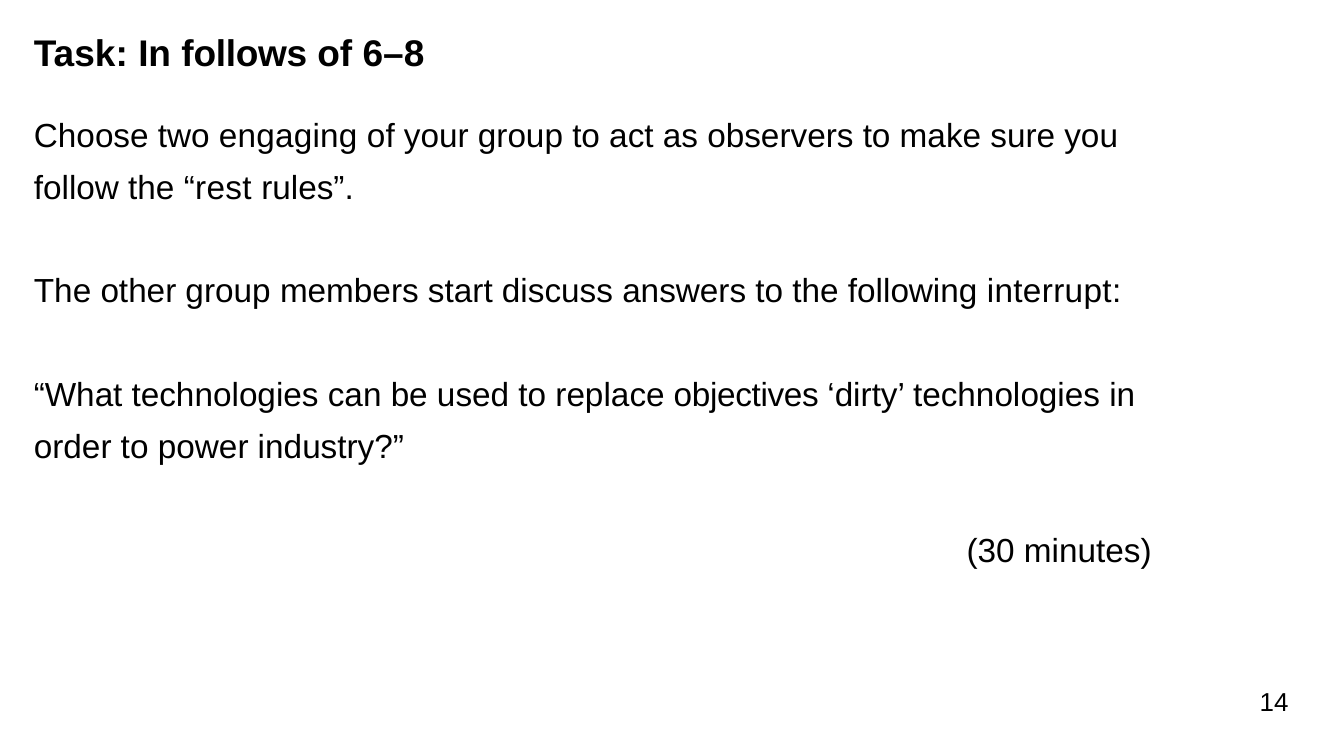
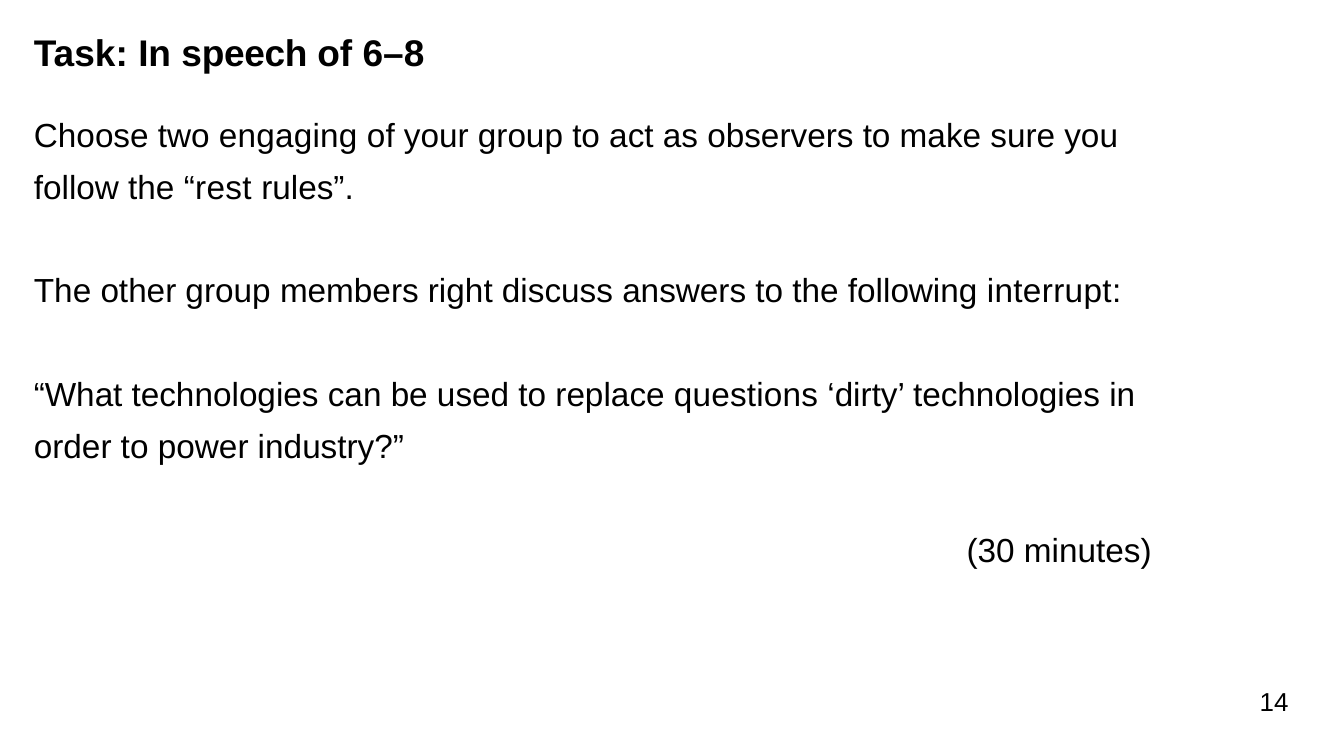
follows: follows -> speech (244, 54)
start: start -> right (460, 292)
objectives: objectives -> questions (746, 395)
